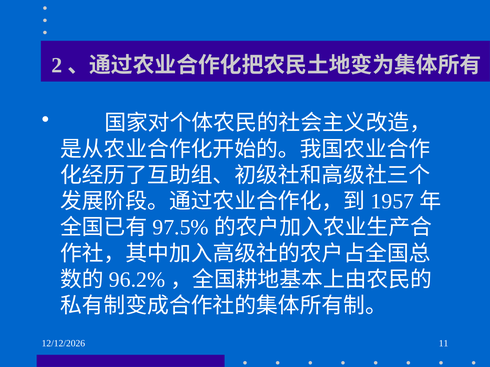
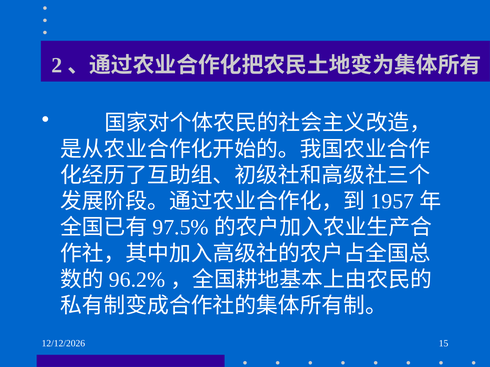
11: 11 -> 15 (444, 344)
